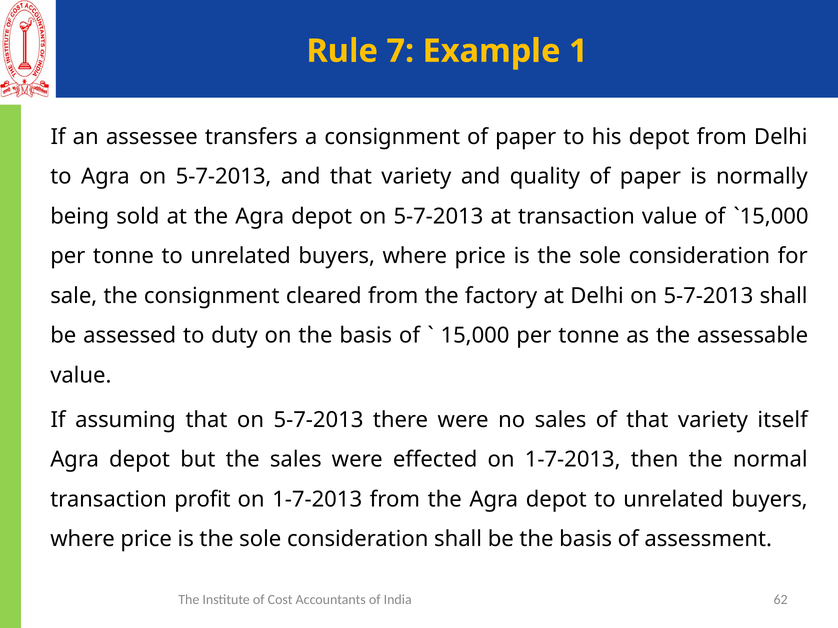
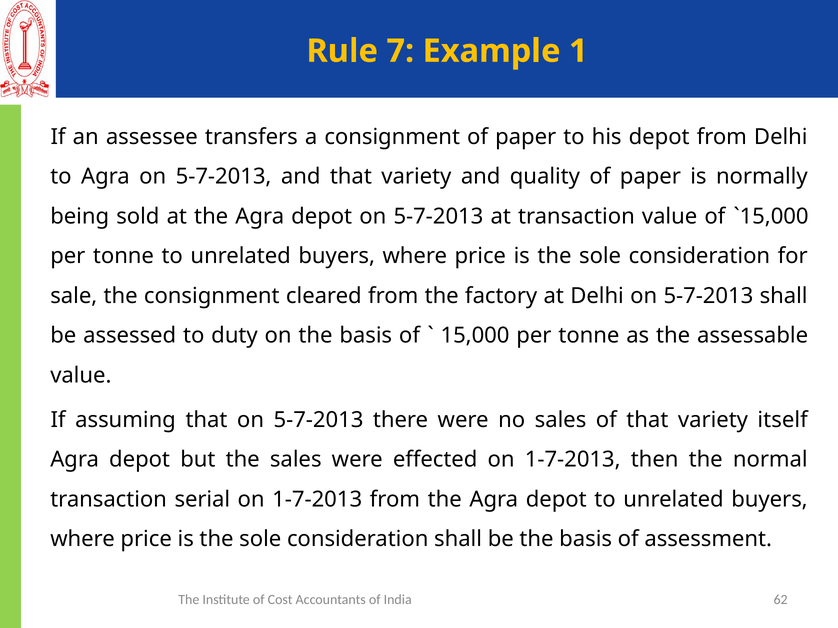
profit: profit -> serial (202, 500)
